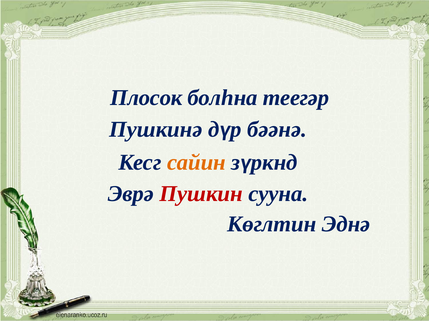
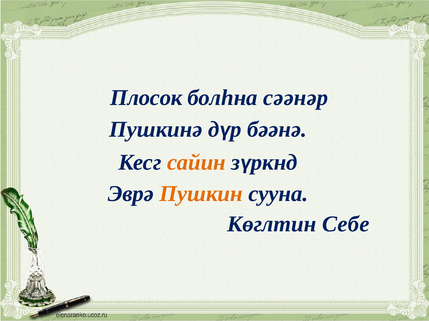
теегəр: теегəр -> сəəнəр (296, 98)
Пушкин colour: red -> orange (201, 194)
Эднə: Эднə -> Себе (346, 224)
